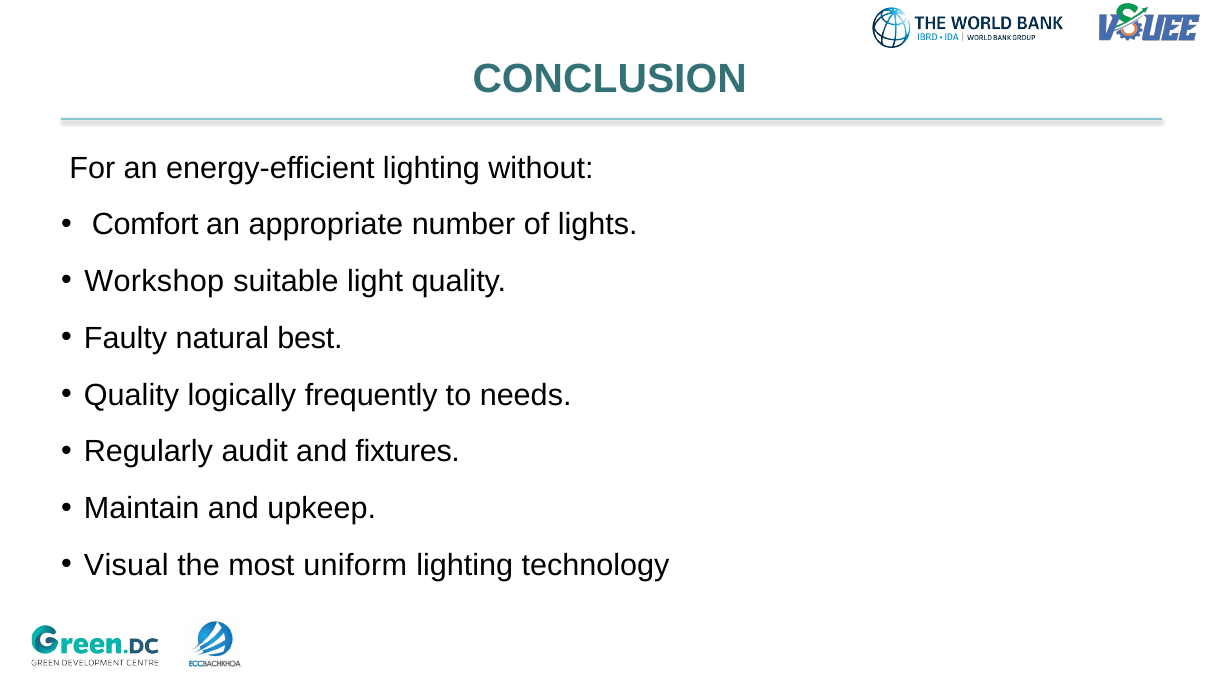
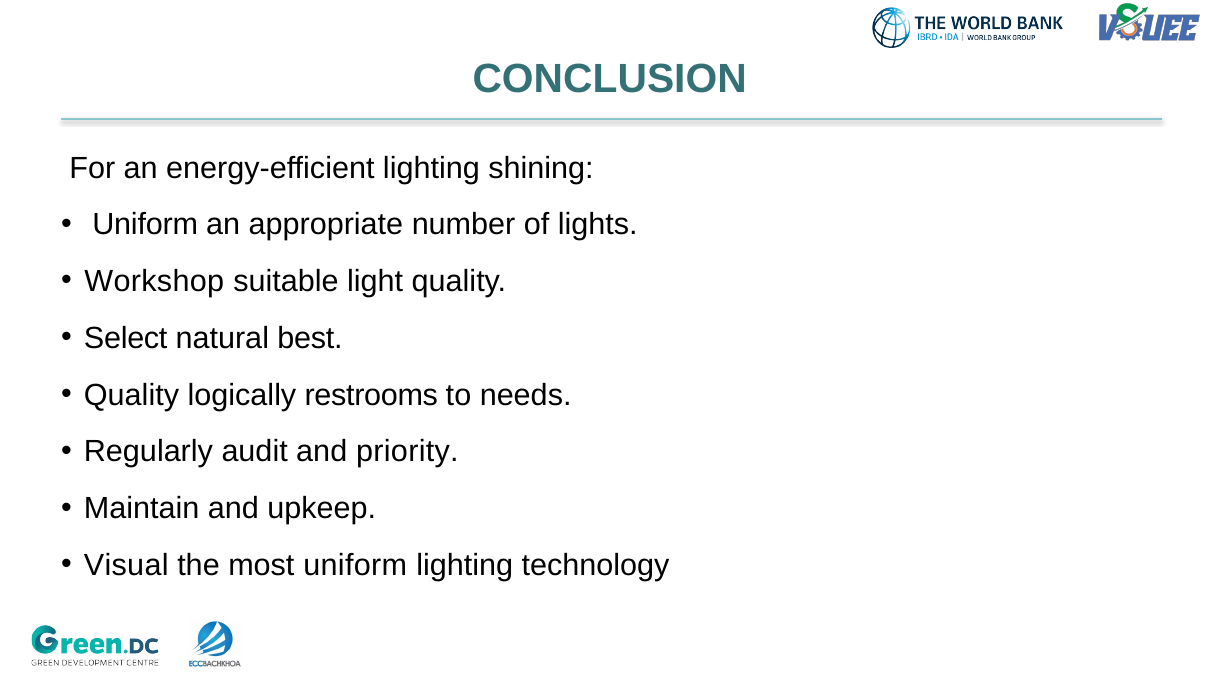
without: without -> shining (541, 168)
Comfort: Comfort -> Uniform (145, 225)
Faulty: Faulty -> Select (126, 338)
frequently: frequently -> restrooms (371, 395)
fixtures: fixtures -> priority (407, 452)
